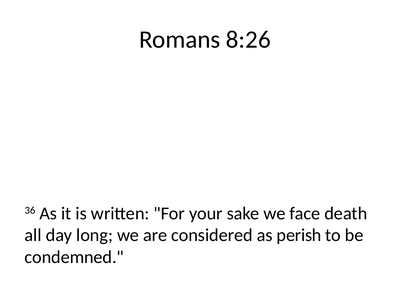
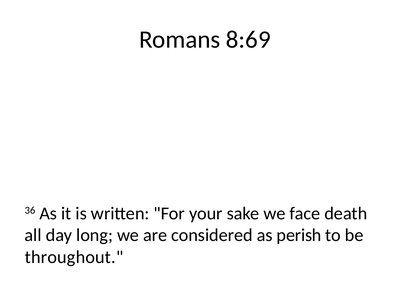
8:26: 8:26 -> 8:69 (248, 40)
condemned: condemned -> throughout (74, 257)
